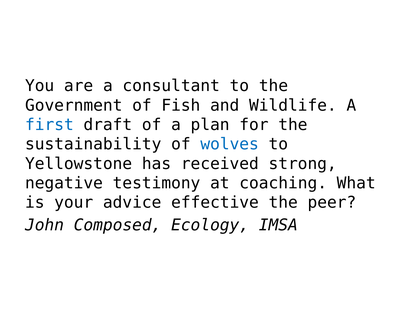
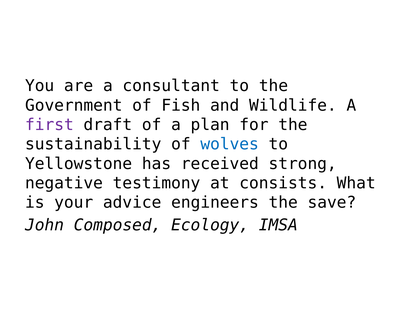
first colour: blue -> purple (49, 125)
coaching: coaching -> consists (283, 183)
effective: effective -> engineers (215, 202)
peer: peer -> save (332, 202)
